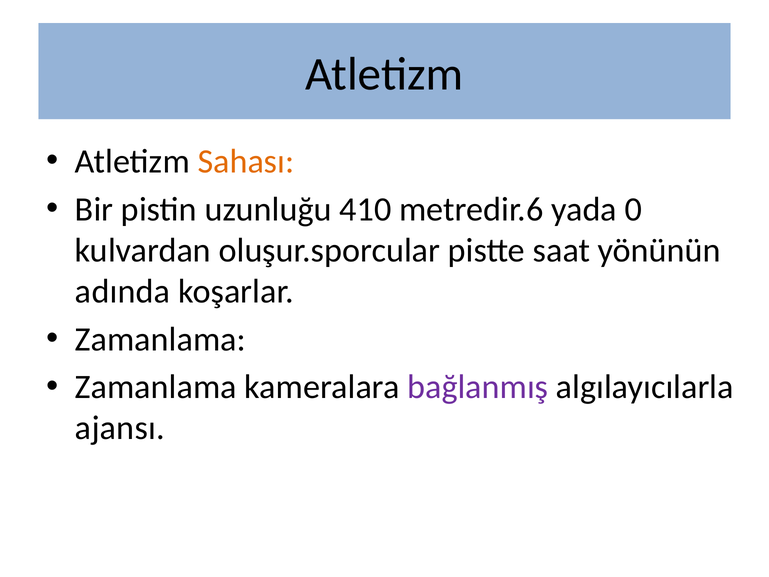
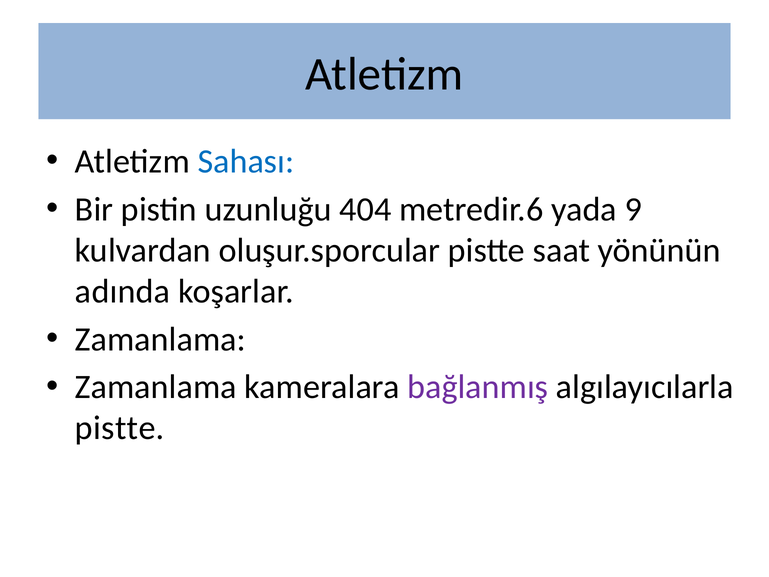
Sahası colour: orange -> blue (246, 161)
410: 410 -> 404 (365, 209)
0: 0 -> 9 (633, 209)
ajansı: ajansı -> pistte (120, 428)
